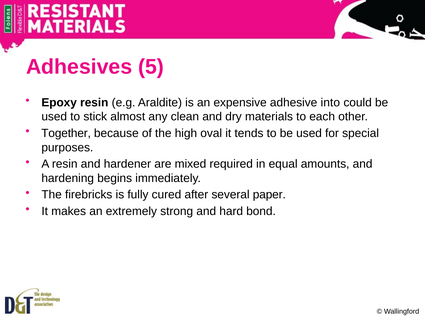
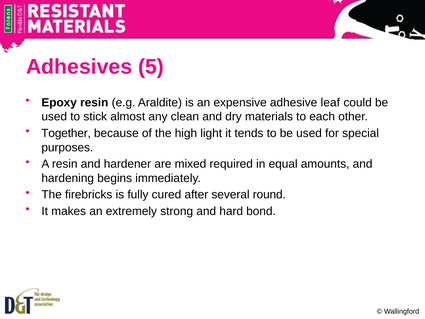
into: into -> leaf (330, 102)
oval: oval -> light (211, 133)
paper: paper -> round (269, 195)
